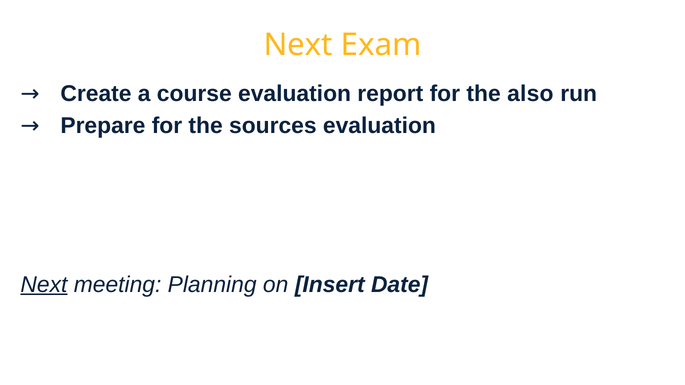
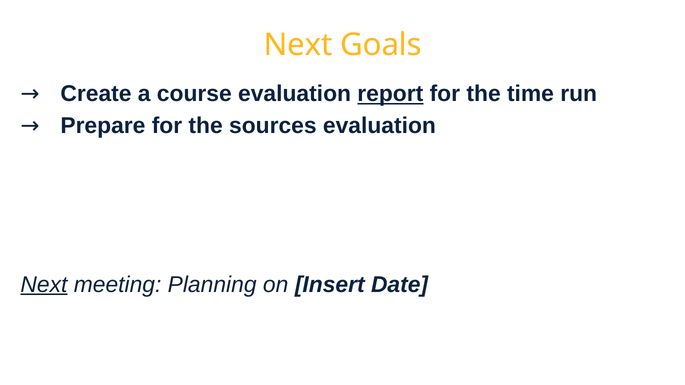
Exam: Exam -> Goals (381, 45)
report underline: none -> present (390, 94)
also: also -> time (530, 94)
